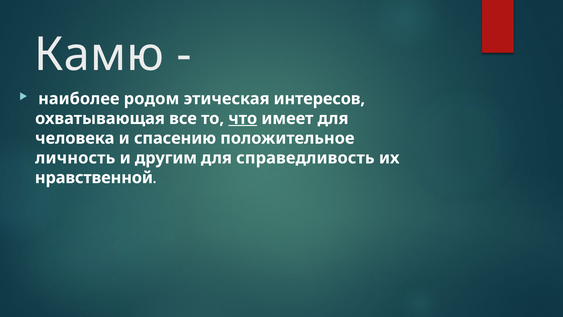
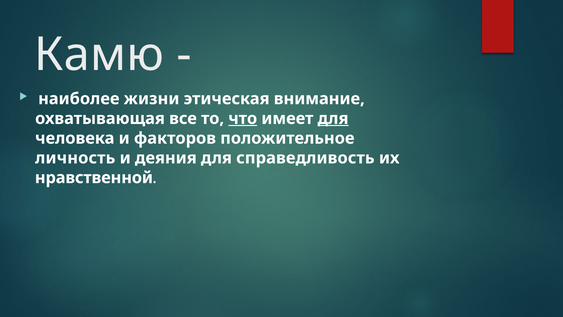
родом: родом -> жизни (152, 99)
интересов: интересов -> внимание (319, 99)
для underline: none -> present (333, 118)
спасению: спасению -> факторов (175, 138)
другим: другим -> деяния (166, 158)
